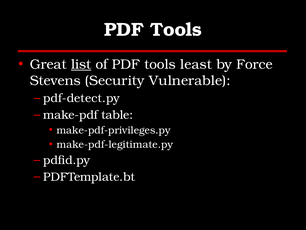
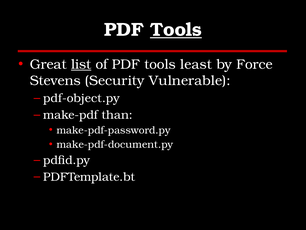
Tools underline: none -> present (176, 30)
pdf-detect.py: pdf-detect.py -> pdf-object.py (82, 98)
table: table -> than (117, 115)
make-pdf-privileges.py: make-pdf-privileges.py -> make-pdf-password.py (114, 130)
make-pdf-legitimate.py: make-pdf-legitimate.py -> make-pdf-document.py (115, 144)
